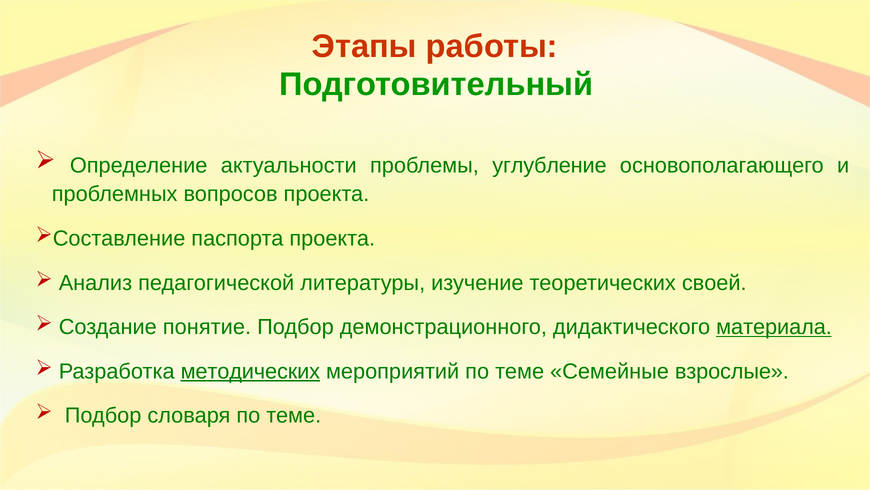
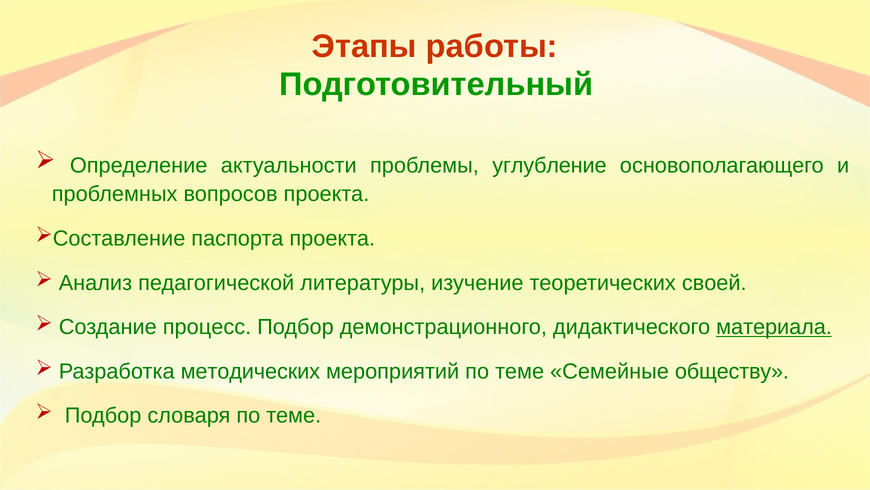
понятие: понятие -> процесс (207, 327)
методических underline: present -> none (250, 371)
взрослые: взрослые -> обществу (732, 371)
